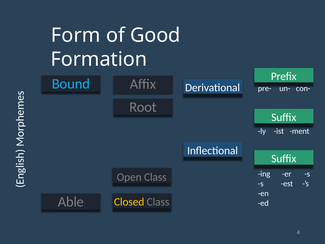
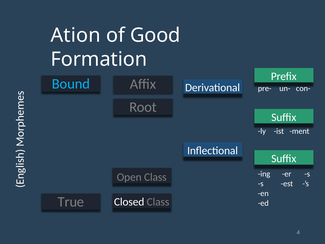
Form: Form -> Ation (76, 35)
Able: Able -> True (71, 202)
Closed colour: yellow -> white (129, 202)
